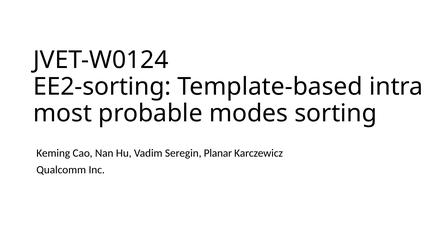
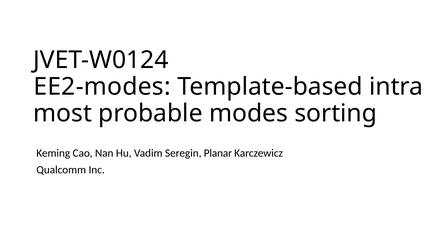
EE2-sorting: EE2-sorting -> EE2-modes (102, 87)
